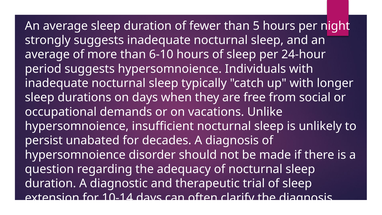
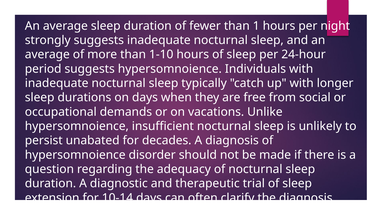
5: 5 -> 1 (256, 26)
6-10: 6-10 -> 1-10 (161, 55)
